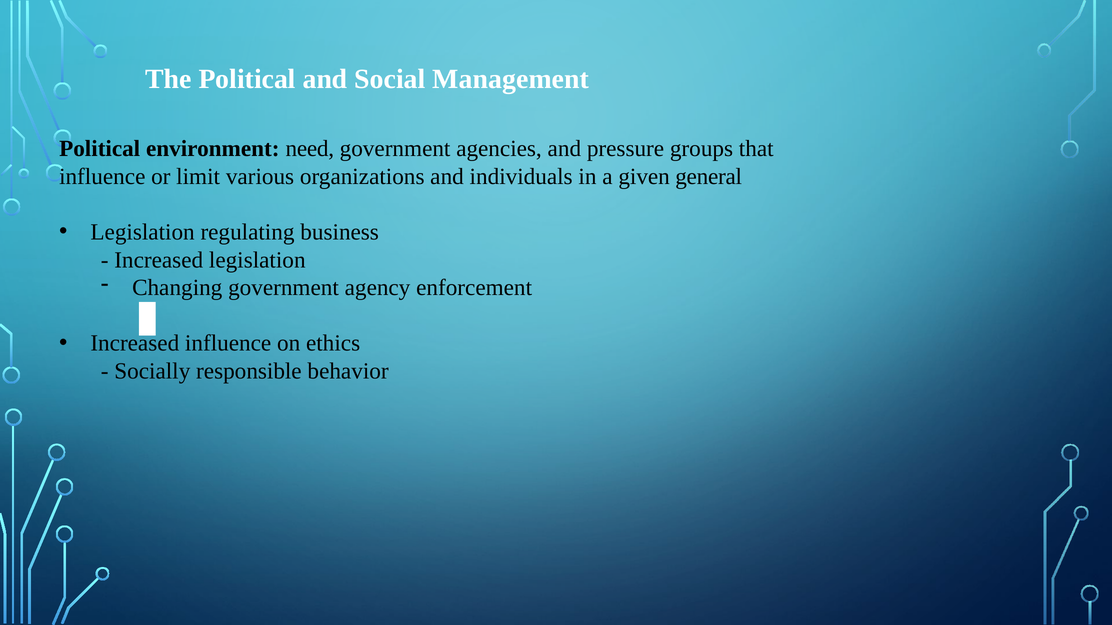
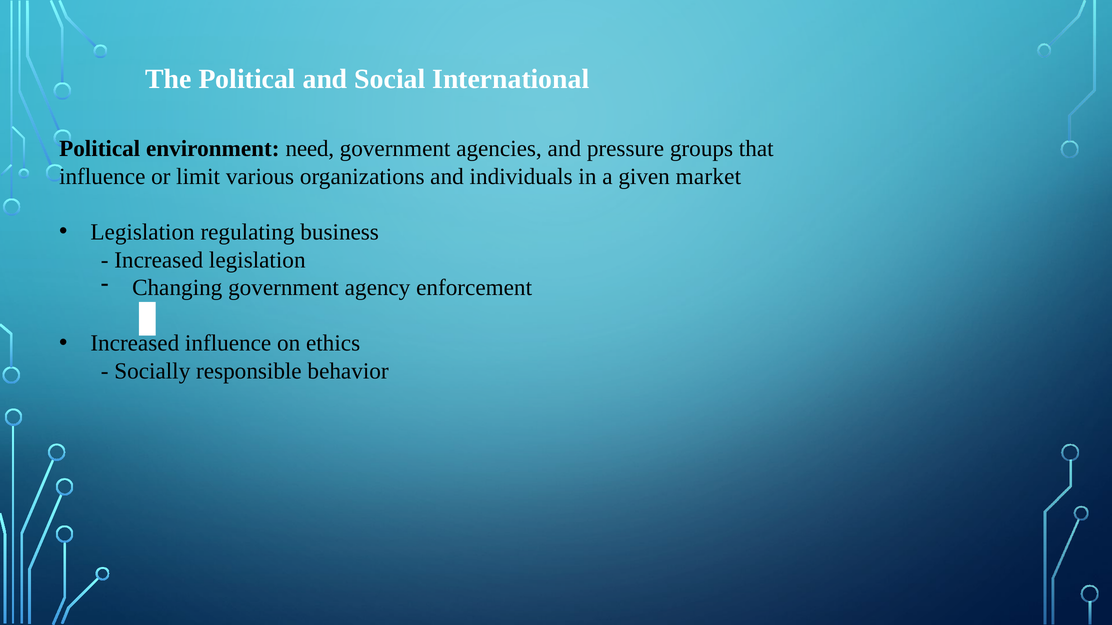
Management: Management -> International (511, 79)
general: general -> market (708, 177)
